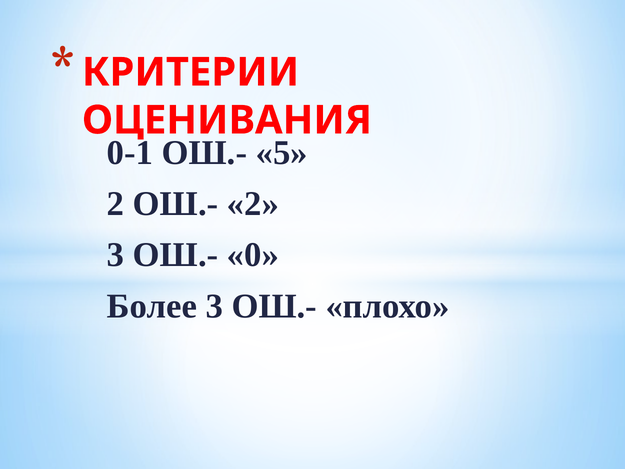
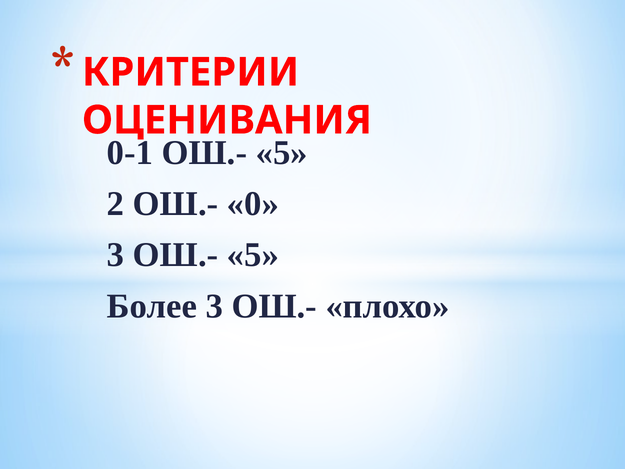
ОШ.- 2: 2 -> 0 (253, 204)
3 ОШ.- 0: 0 -> 5 (253, 255)
